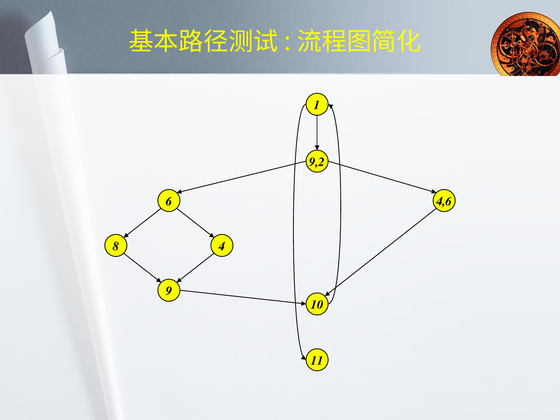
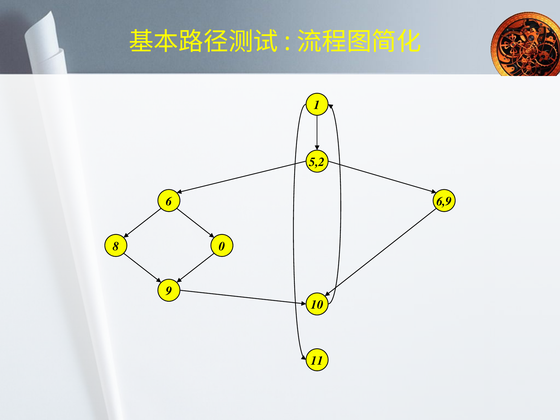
9,2: 9,2 -> 5,2 (317, 162)
4,6: 4,6 -> 6,9 (444, 201)
4: 4 -> 0 (222, 246)
